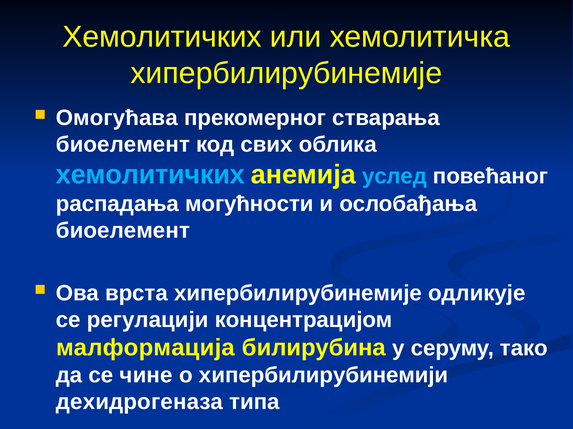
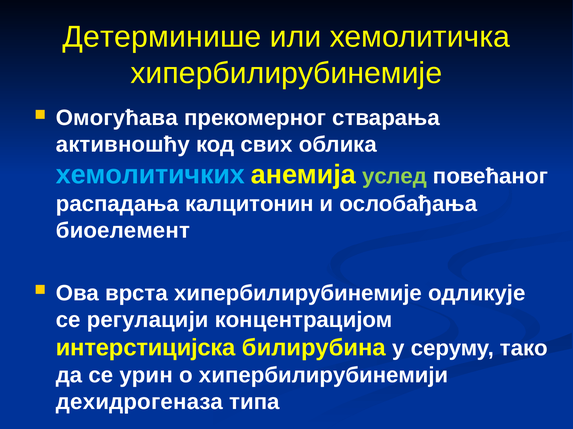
Хемолитичких: Хемолитичких -> Детерминише (162, 37)
биоелемент: биоелемент -> активношћу (123, 145)
услед colour: light blue -> light green (395, 176)
могућности: могућности -> калцитонин (249, 204)
малформација: малформација -> интерстицијска (146, 348)
чине: чине -> урин (146, 376)
